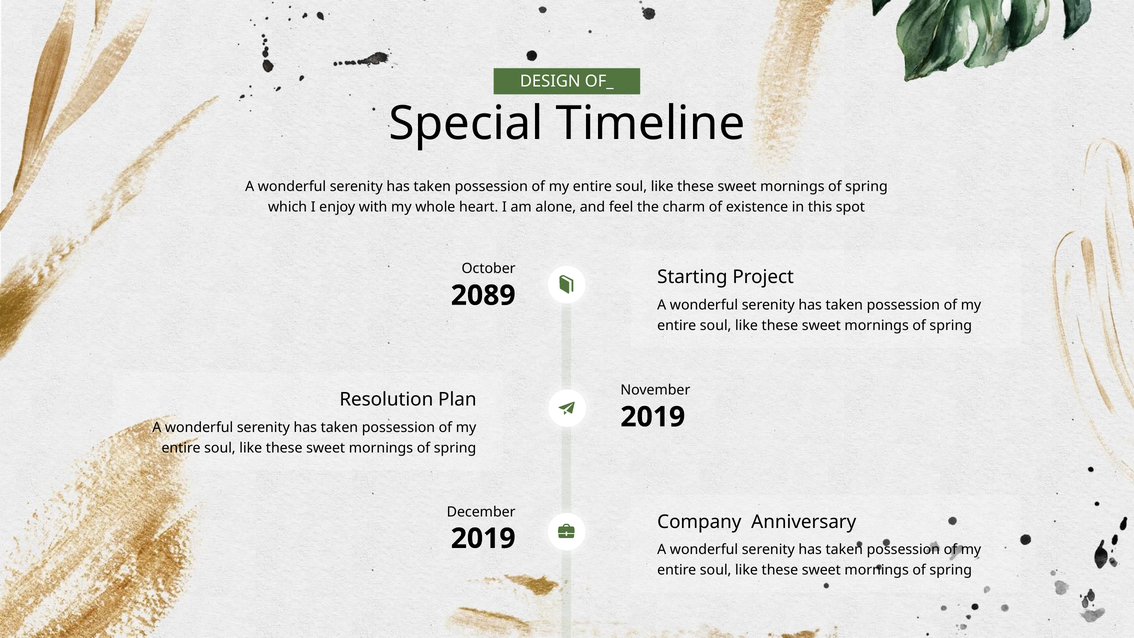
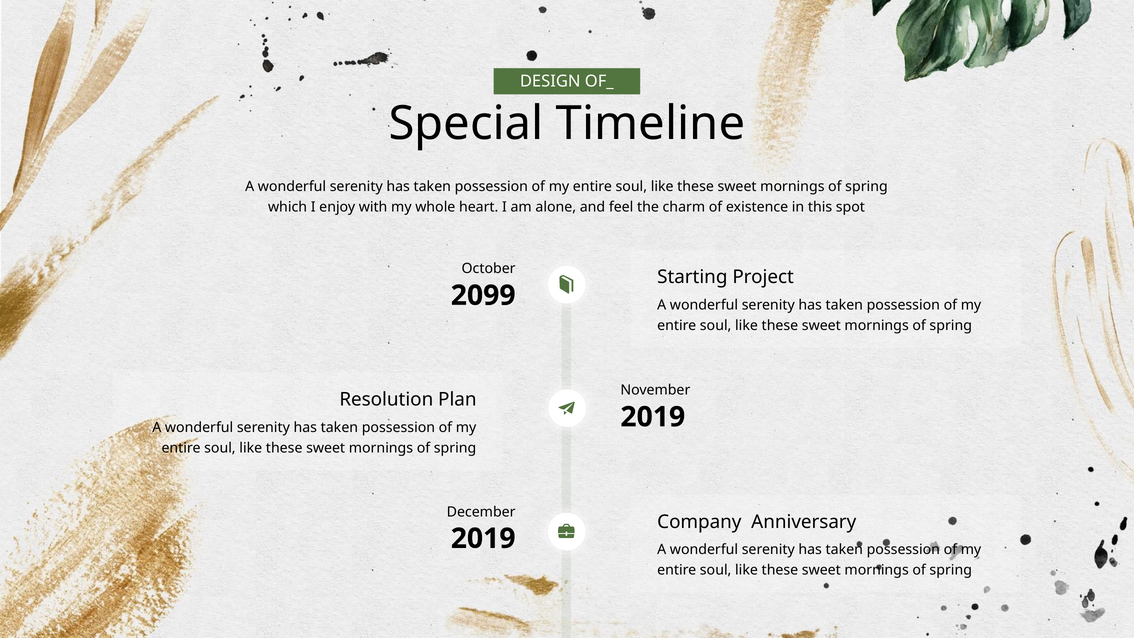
2089: 2089 -> 2099 (483, 295)
